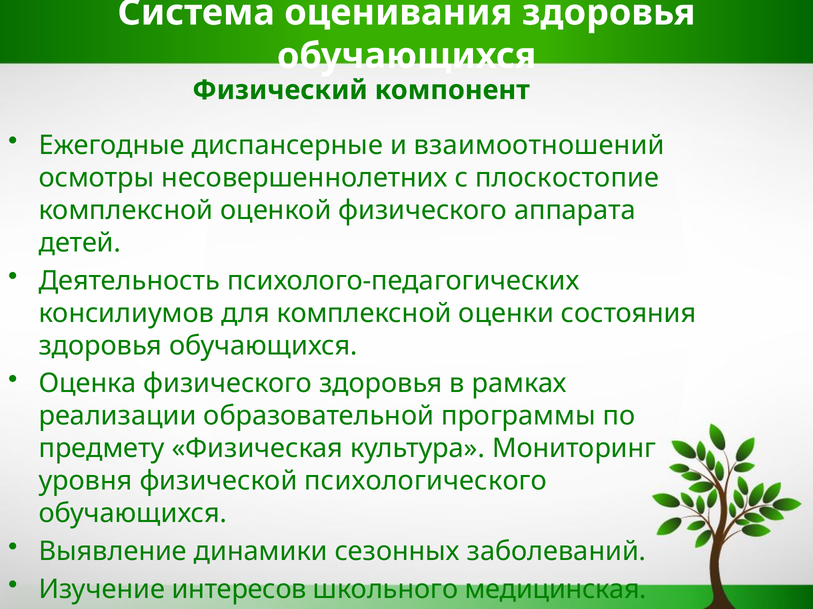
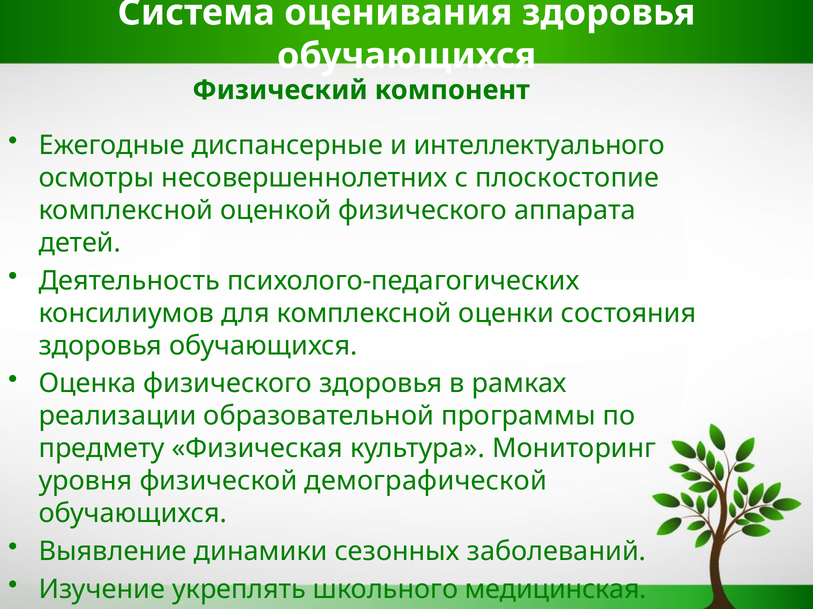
взаимоотношений: взаимоотношений -> интеллектуального (539, 146)
психологического: психологического -> демографической (426, 482)
интересов: интересов -> укреплять (239, 590)
